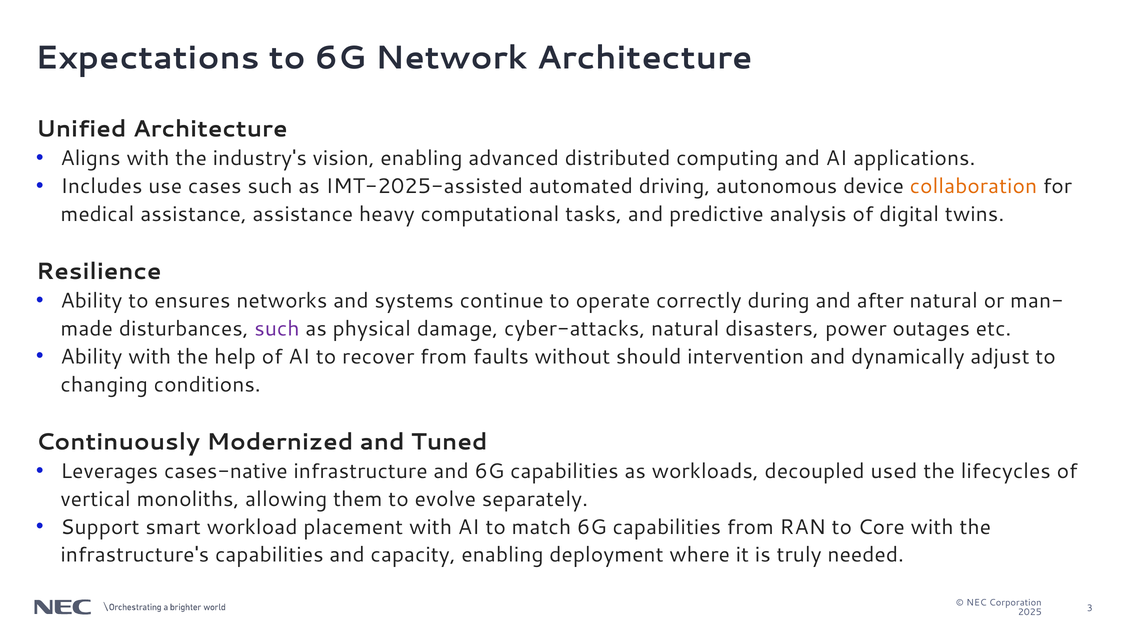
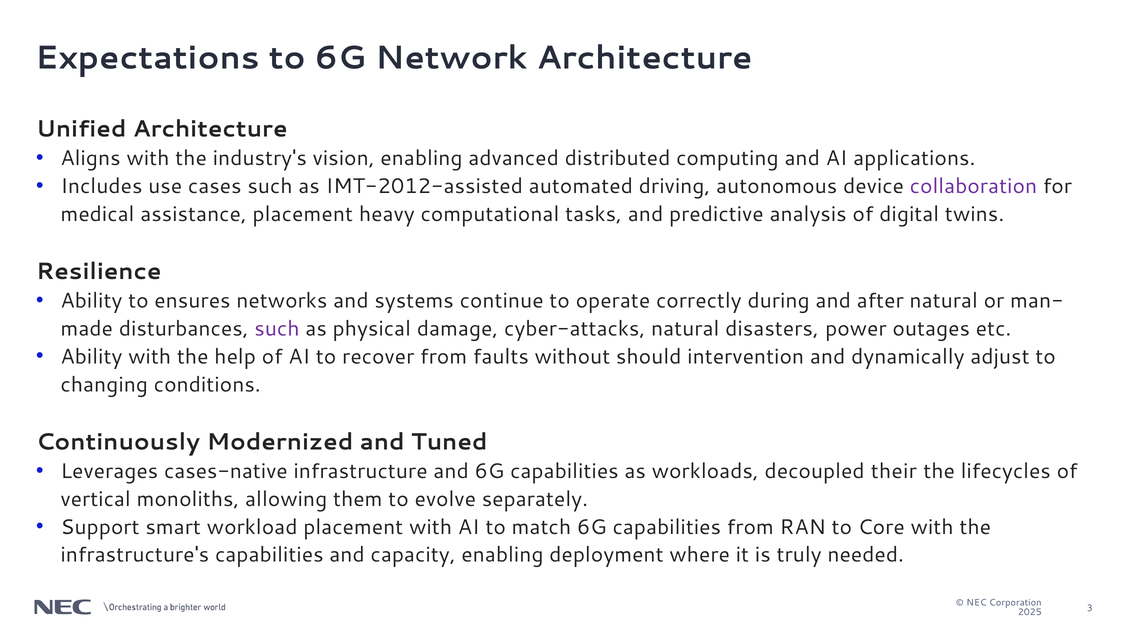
IMT-2025-assisted: IMT-2025-assisted -> IMT-2012-assisted (424, 186)
collaboration colour: orange -> purple (973, 186)
assistance assistance: assistance -> placement (303, 214)
used: used -> their (894, 471)
